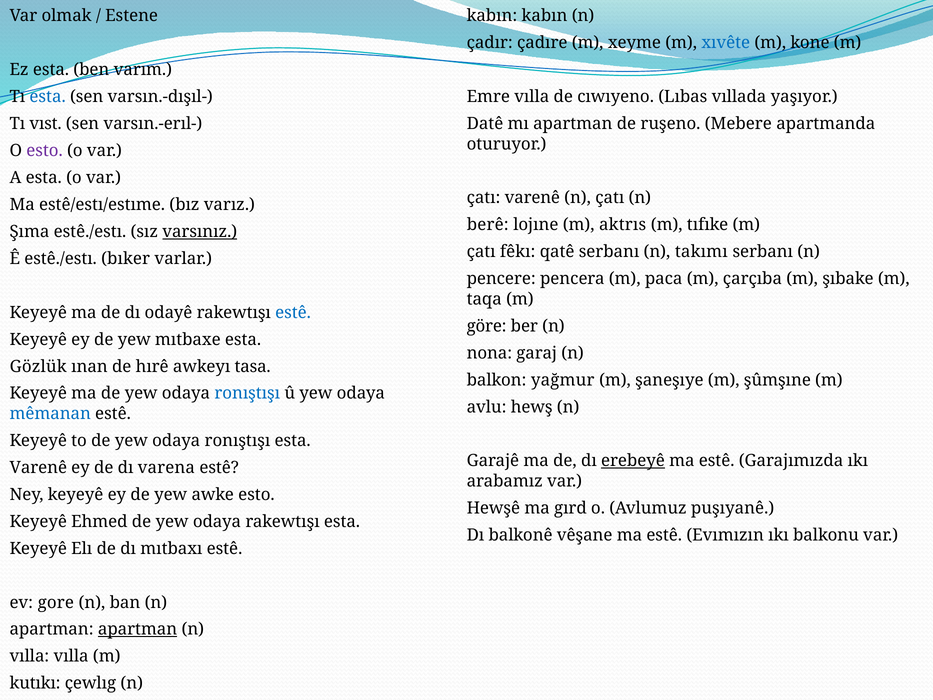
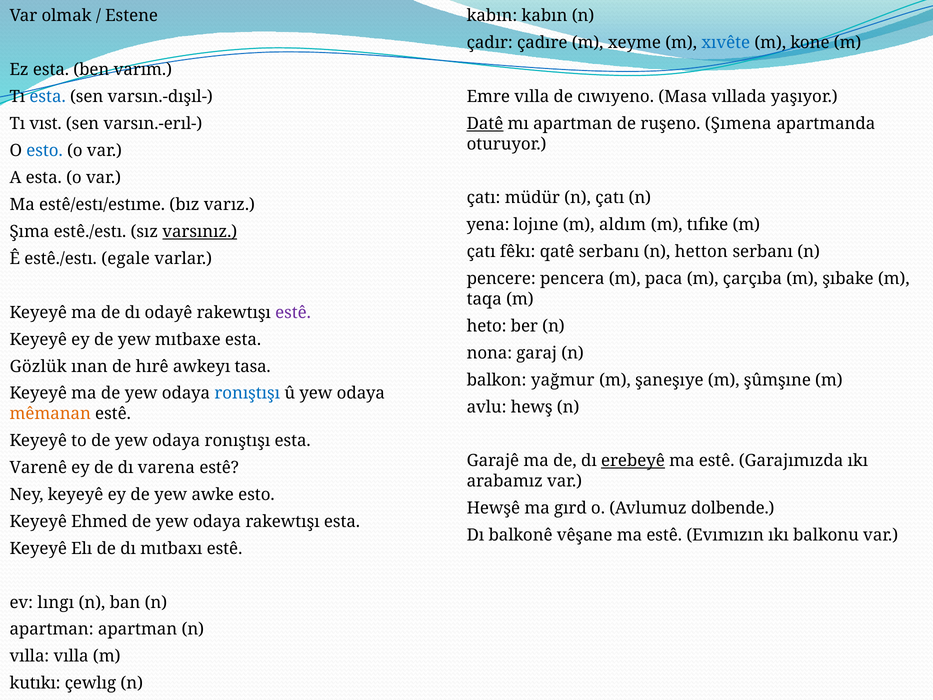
Lıbas: Lıbas -> Masa (683, 97)
Datê underline: none -> present (485, 124)
Mebere: Mebere -> Şımena (738, 124)
esto colour: purple -> blue (45, 151)
çatı varenê: varenê -> müdür (532, 198)
berê: berê -> yena (488, 225)
aktrıs: aktrıs -> aldım (623, 225)
takımı: takımı -> hetton (701, 252)
bıker: bıker -> egale (126, 258)
estê colour: blue -> purple (293, 312)
göre: göre -> heto (487, 326)
mêmanan colour: blue -> orange (50, 414)
puşıyanê: puşıyanê -> dolbende (733, 508)
gore: gore -> lıngı (56, 602)
apartman underline: present -> none (138, 629)
